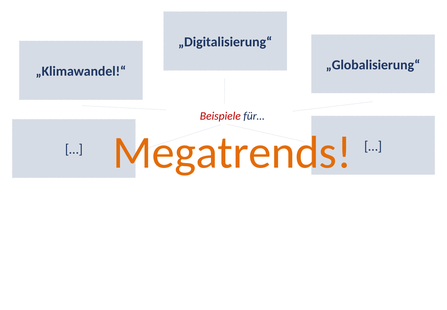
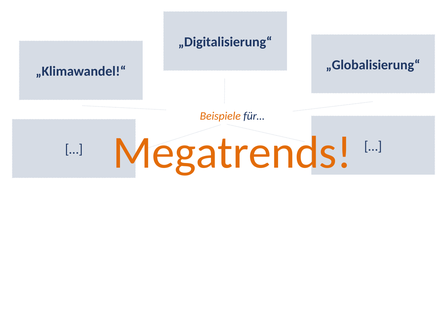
Beispiele colour: red -> orange (220, 116)
